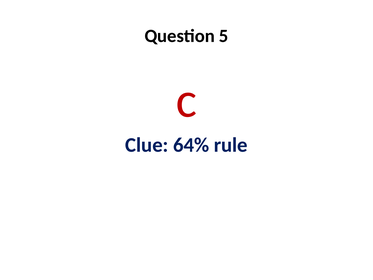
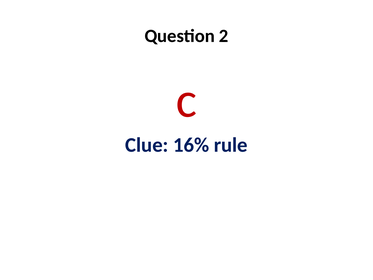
5: 5 -> 2 (224, 36)
64%: 64% -> 16% (191, 145)
